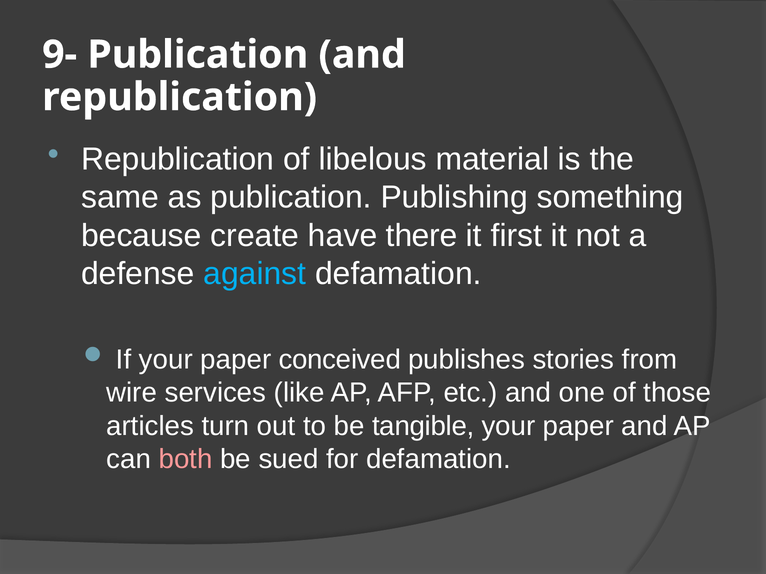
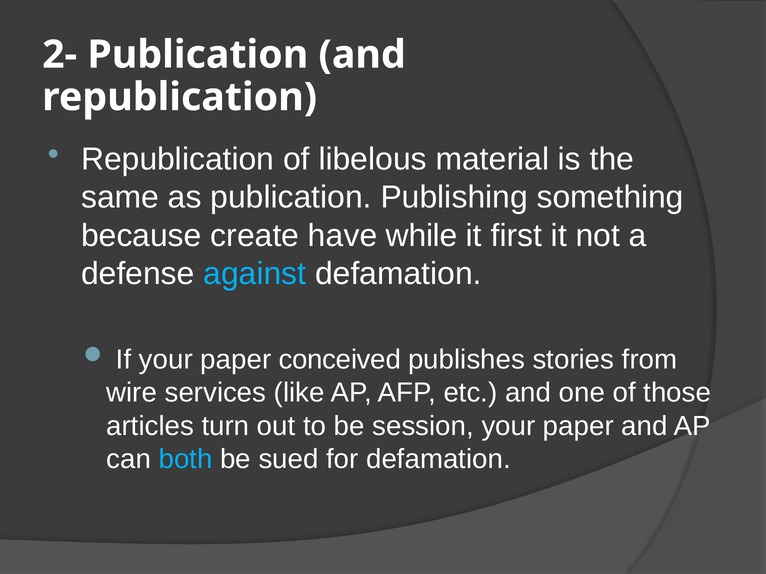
9-: 9- -> 2- (60, 55)
there: there -> while (422, 236)
tangible: tangible -> session (423, 426)
both colour: pink -> light blue (186, 460)
